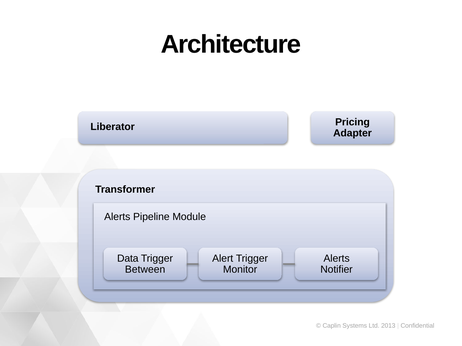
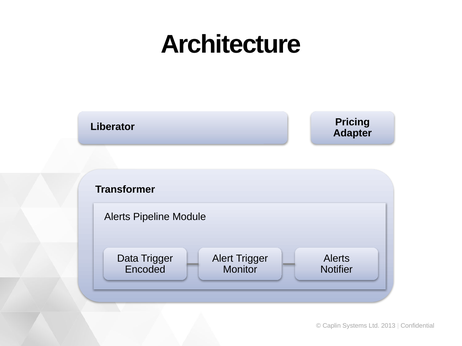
Between: Between -> Encoded (145, 270)
